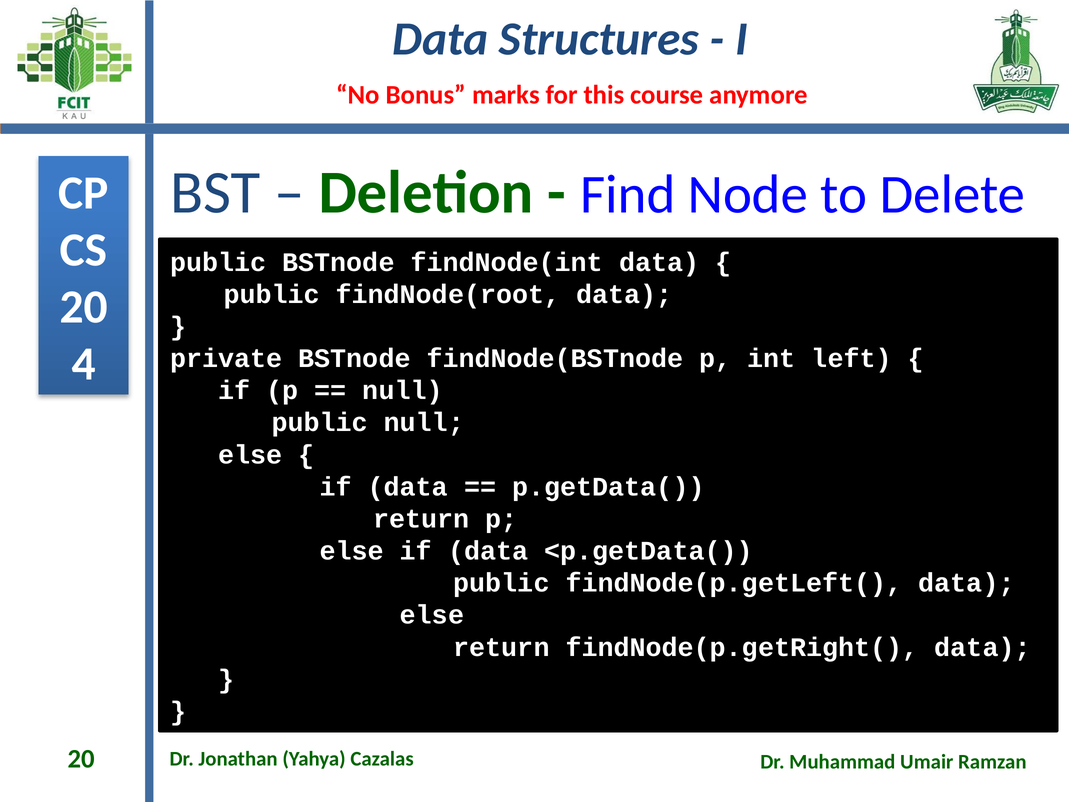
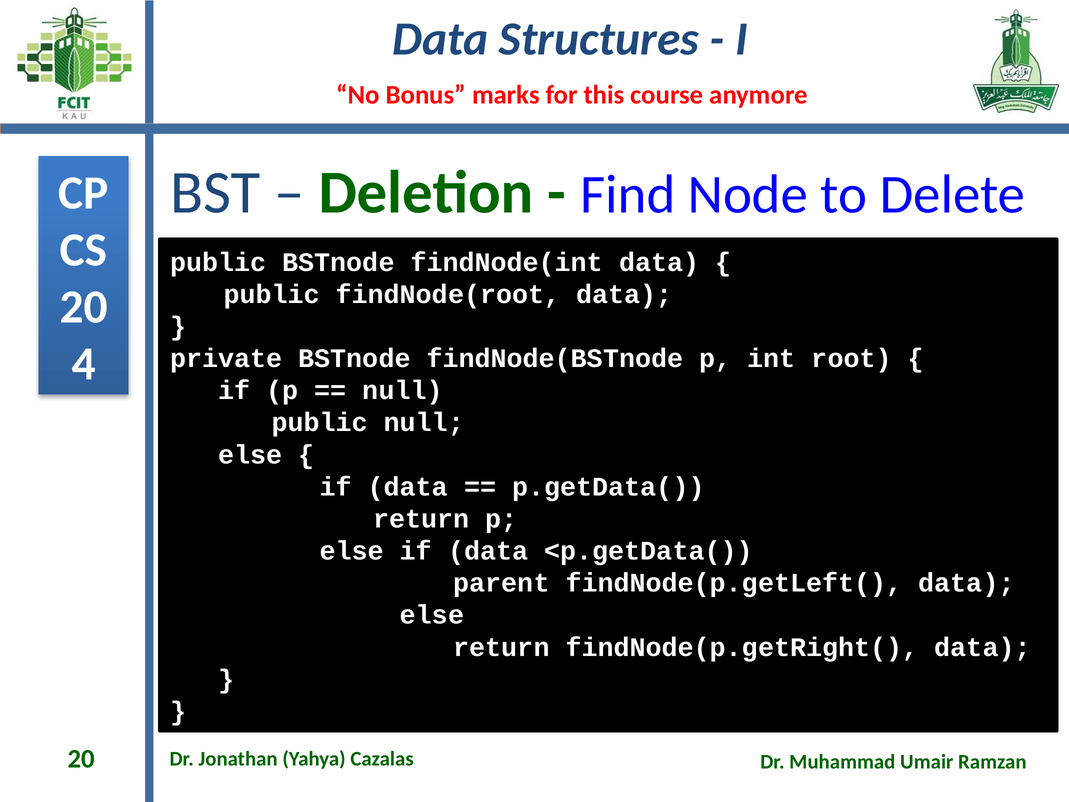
left: left -> root (852, 358)
public: public -> parent (501, 583)
